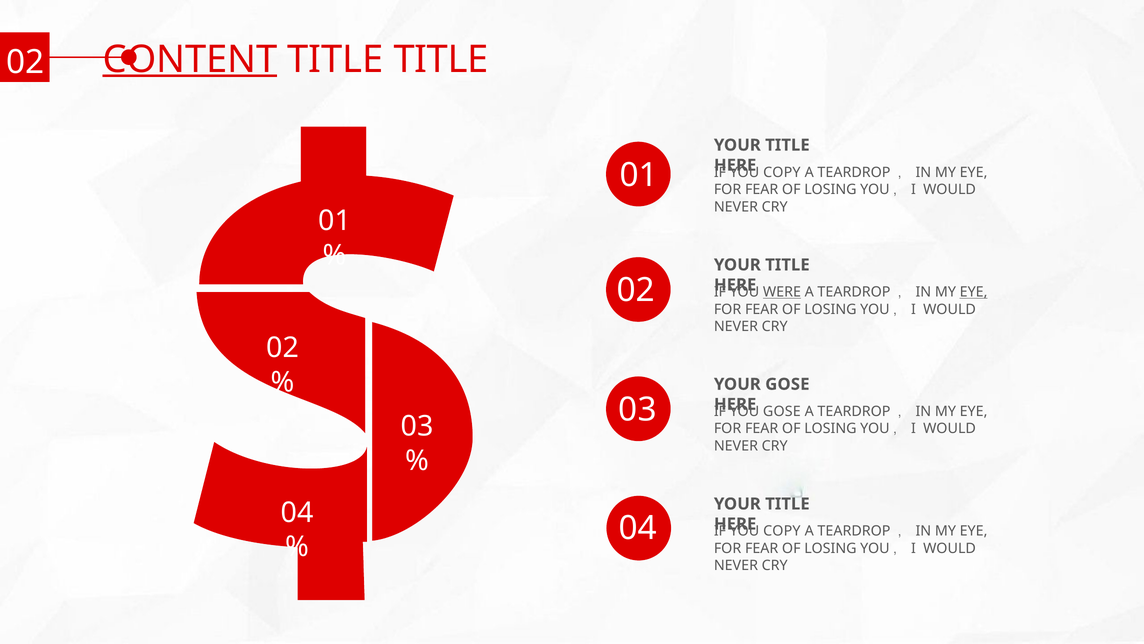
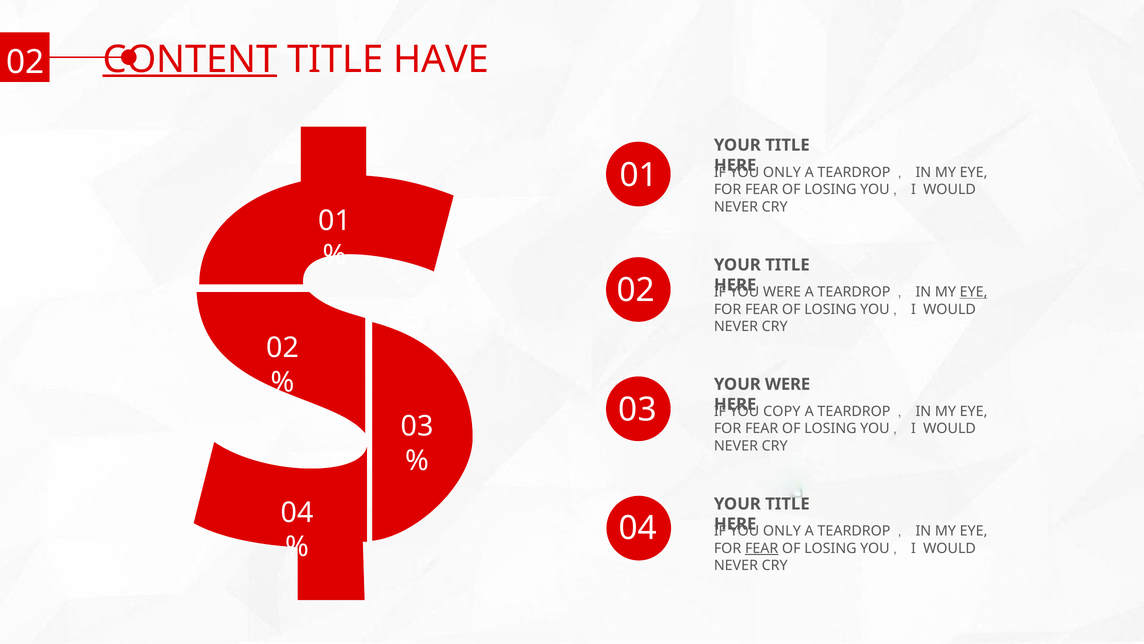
TITLE TITLE: TITLE -> HAVE (441, 59)
COPY: COPY -> ONLY (782, 172)
WERE underline: present -> none (782, 292)
YOUR GOSE: GOSE -> WERE (788, 384)
GOSE: GOSE -> COPY (782, 411)
COPY: COPY -> ONLY (782, 531)
FEAR underline: none -> present (762, 548)
